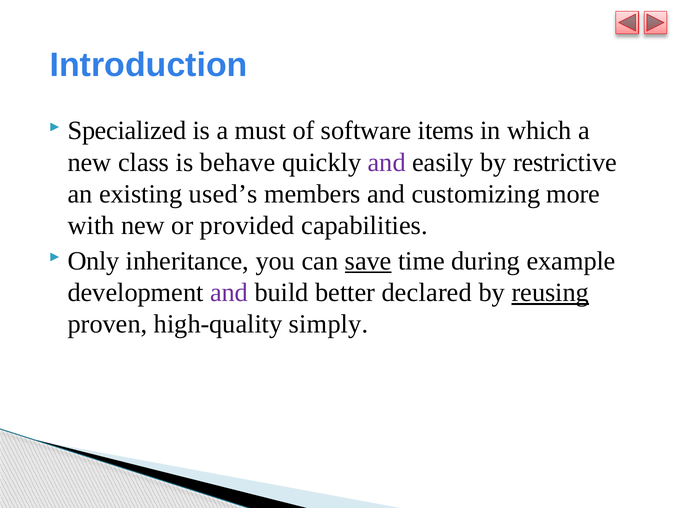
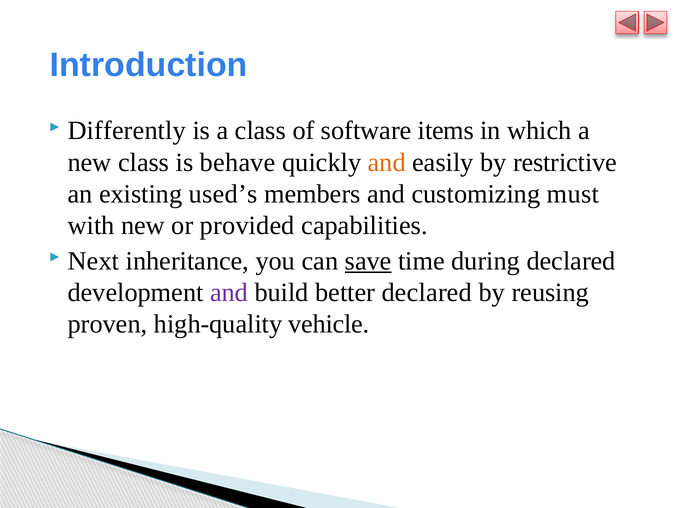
Specialized: Specialized -> Differently (127, 131)
a must: must -> class (260, 131)
and colour: purple -> orange (387, 163)
more: more -> must (573, 194)
Only: Only -> Next (93, 261)
during example: example -> declared (571, 261)
reusing underline: present -> none (550, 293)
simply: simply -> vehicle (329, 325)
